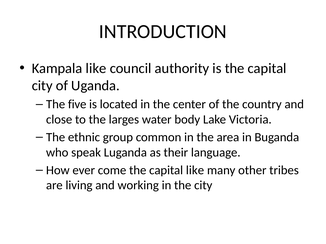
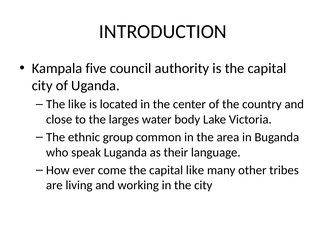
Kampala like: like -> five (96, 68)
The five: five -> like (77, 104)
